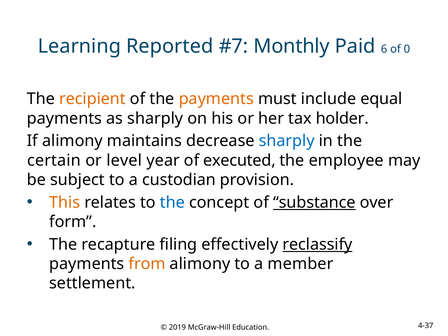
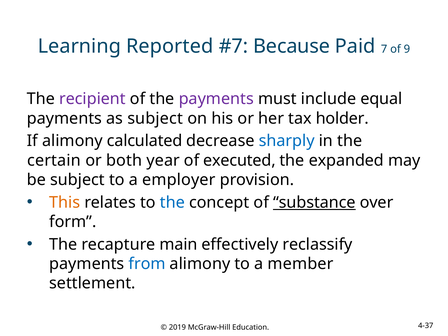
Monthly: Monthly -> Because (292, 46)
6: 6 -> 7 (384, 49)
0: 0 -> 9 (407, 49)
recipient colour: orange -> purple (92, 99)
payments colour: orange -> purple (216, 99)
as sharply: sharply -> subject (155, 118)
maintains: maintains -> calculated (145, 141)
level: level -> both (124, 160)
employee: employee -> expanded (346, 160)
custodian: custodian -> employer (179, 180)
filing: filing -> main (178, 244)
reclassify underline: present -> none (318, 244)
from colour: orange -> blue (147, 264)
